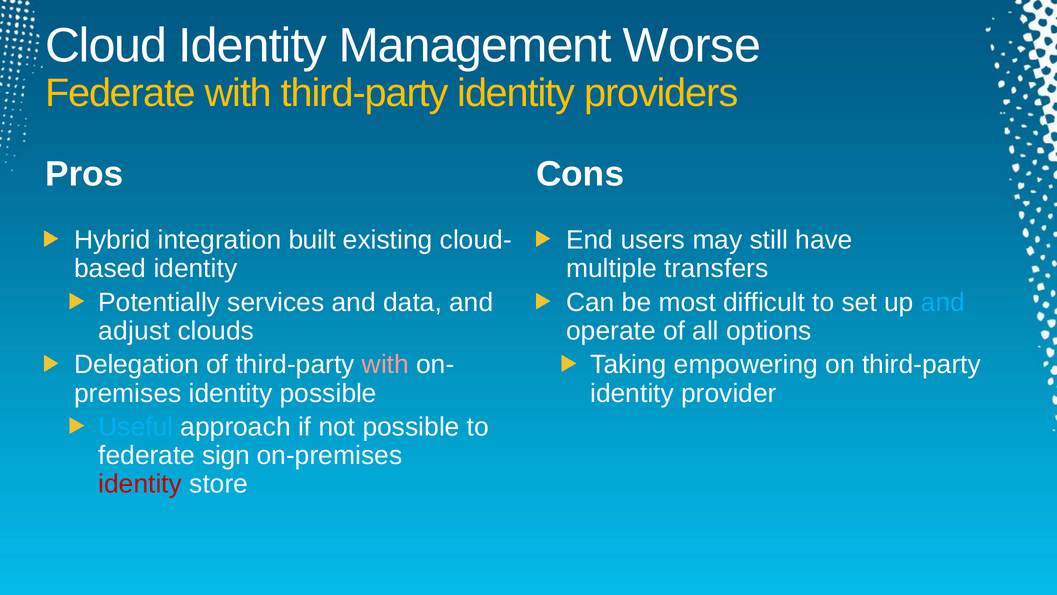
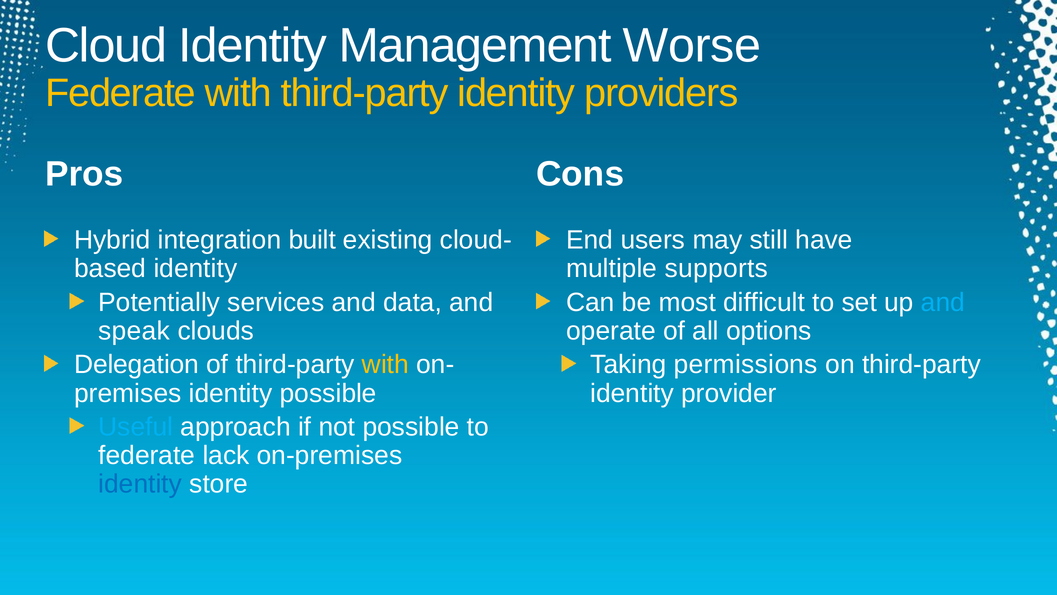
transfers: transfers -> supports (717, 268)
adjust: adjust -> speak (134, 331)
with colour: pink -> yellow (385, 365)
empowering: empowering -> permissions (746, 365)
sign: sign -> lack (226, 455)
identity colour: red -> blue (140, 484)
